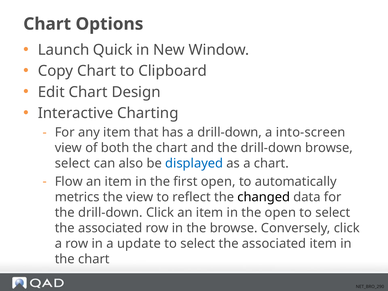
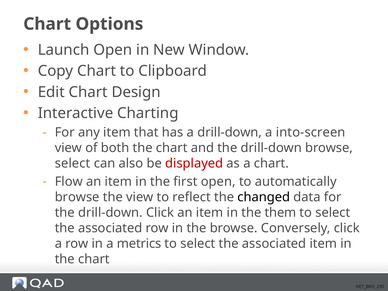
Launch Quick: Quick -> Open (113, 50)
displayed colour: blue -> red (194, 163)
metrics: metrics -> browse (77, 197)
the open: open -> them (280, 213)
update: update -> metrics (139, 244)
